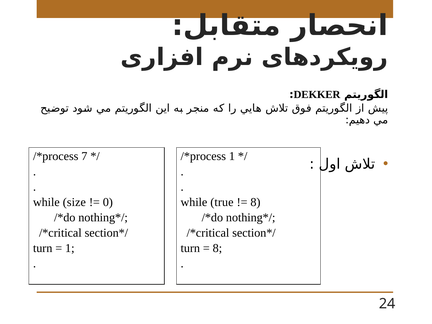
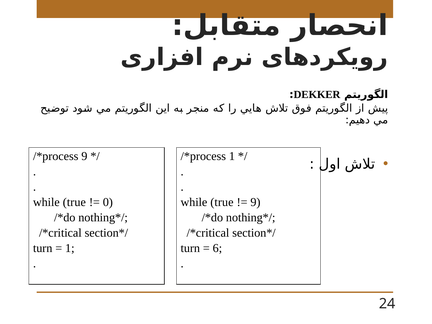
7: 7 -> 9 (84, 156)
size: size -> true (74, 202)
8: 8 -> 9 (255, 202)
8: 8 -> 6 (217, 248)
